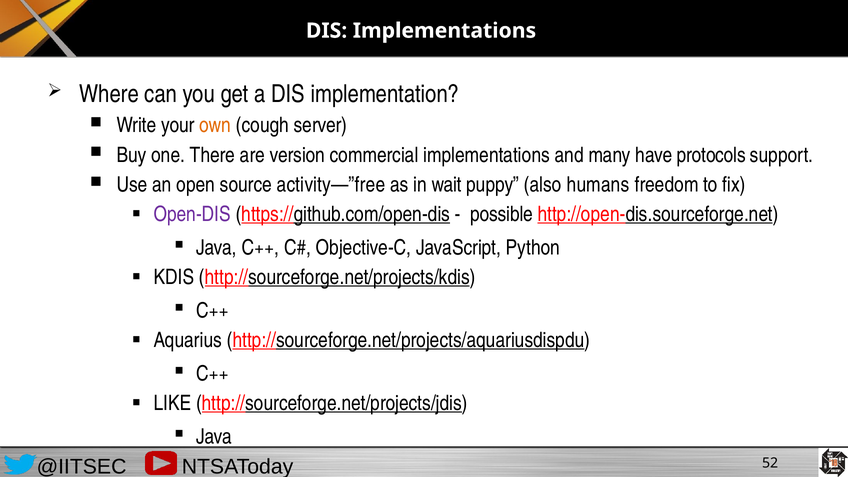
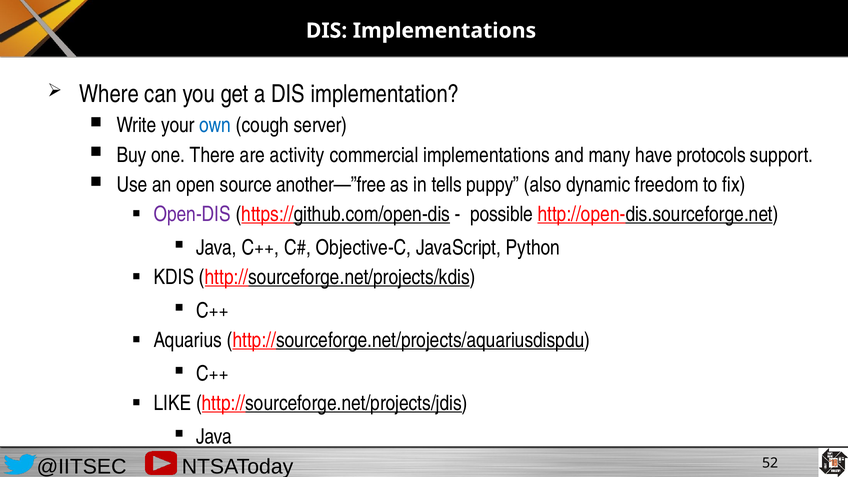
own colour: orange -> blue (215, 125)
version: version -> activity (297, 155)
activity—”free: activity—”free -> another—”free (331, 185)
wait: wait -> tells (447, 185)
humans: humans -> dynamic (598, 185)
